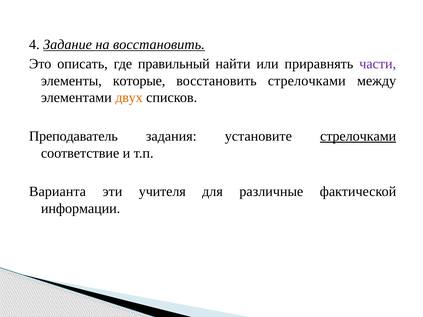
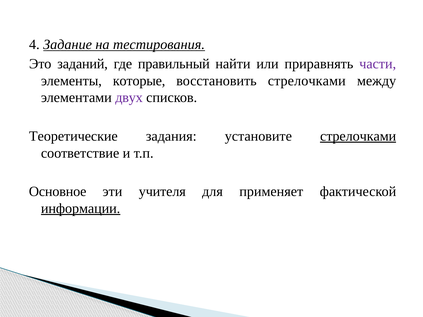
на восстановить: восстановить -> тестирования (159, 45)
описать: описать -> заданий (83, 64)
двух colour: orange -> purple (129, 98)
Преподаватель: Преподаватель -> Теоретические (73, 136)
Варианта: Варианта -> Основное (58, 192)
различные: различные -> применяет (271, 192)
информации underline: none -> present (81, 209)
